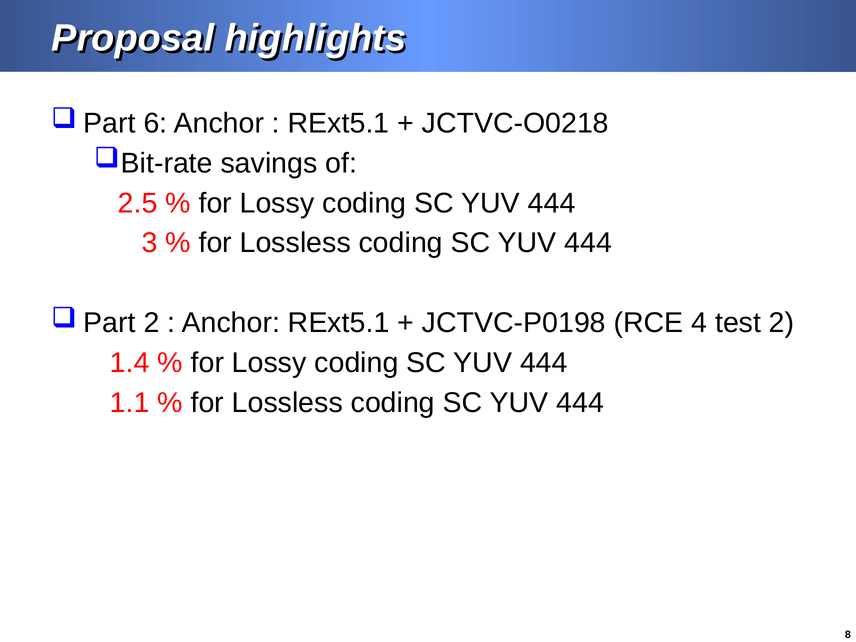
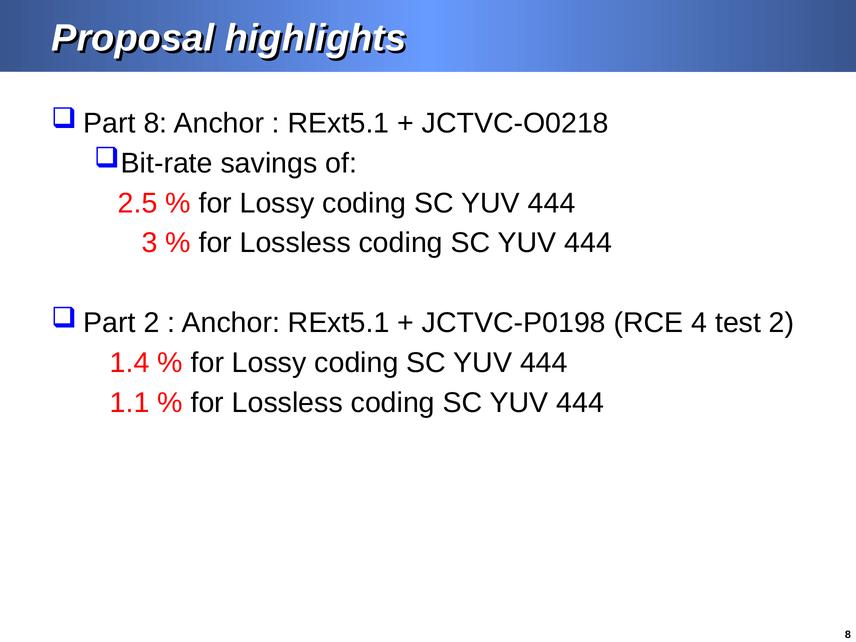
6: 6 -> 8 (156, 123)
